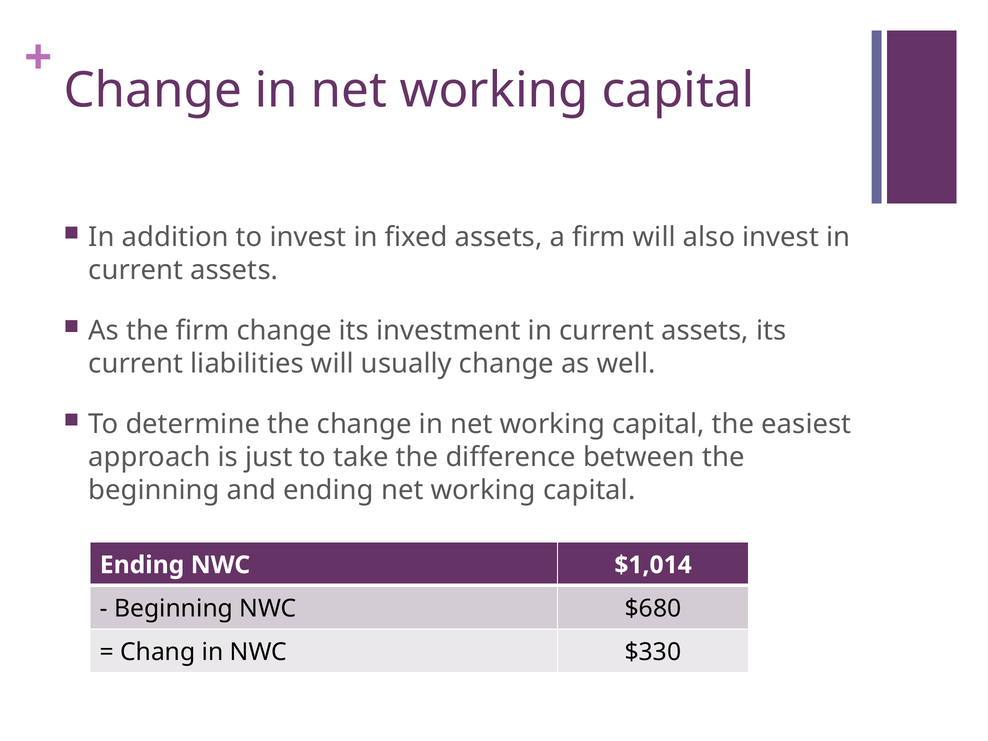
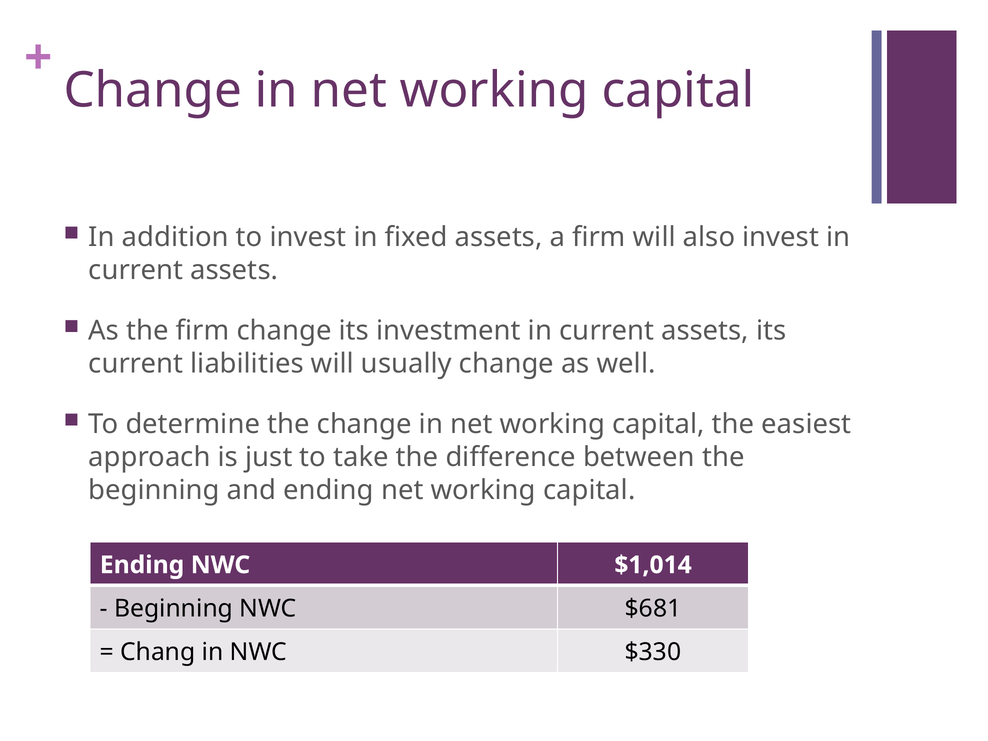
$680: $680 -> $681 (653, 609)
